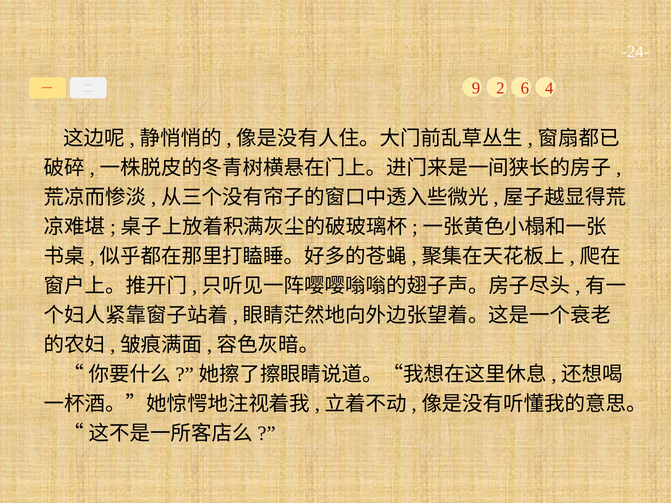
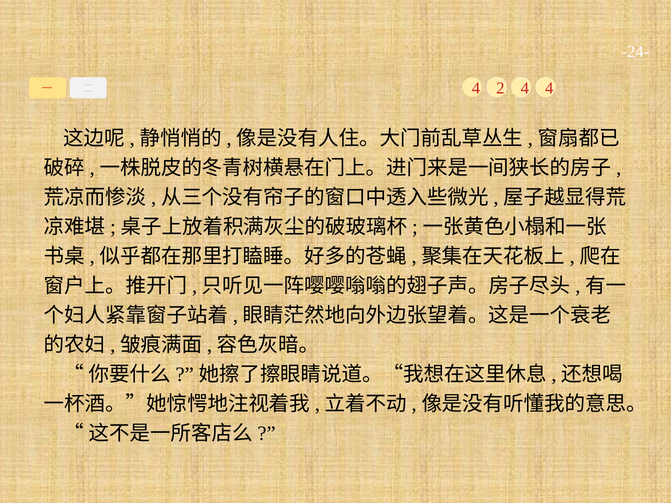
9: 9 -> 4 (476, 88)
2 6: 6 -> 4 (525, 88)
